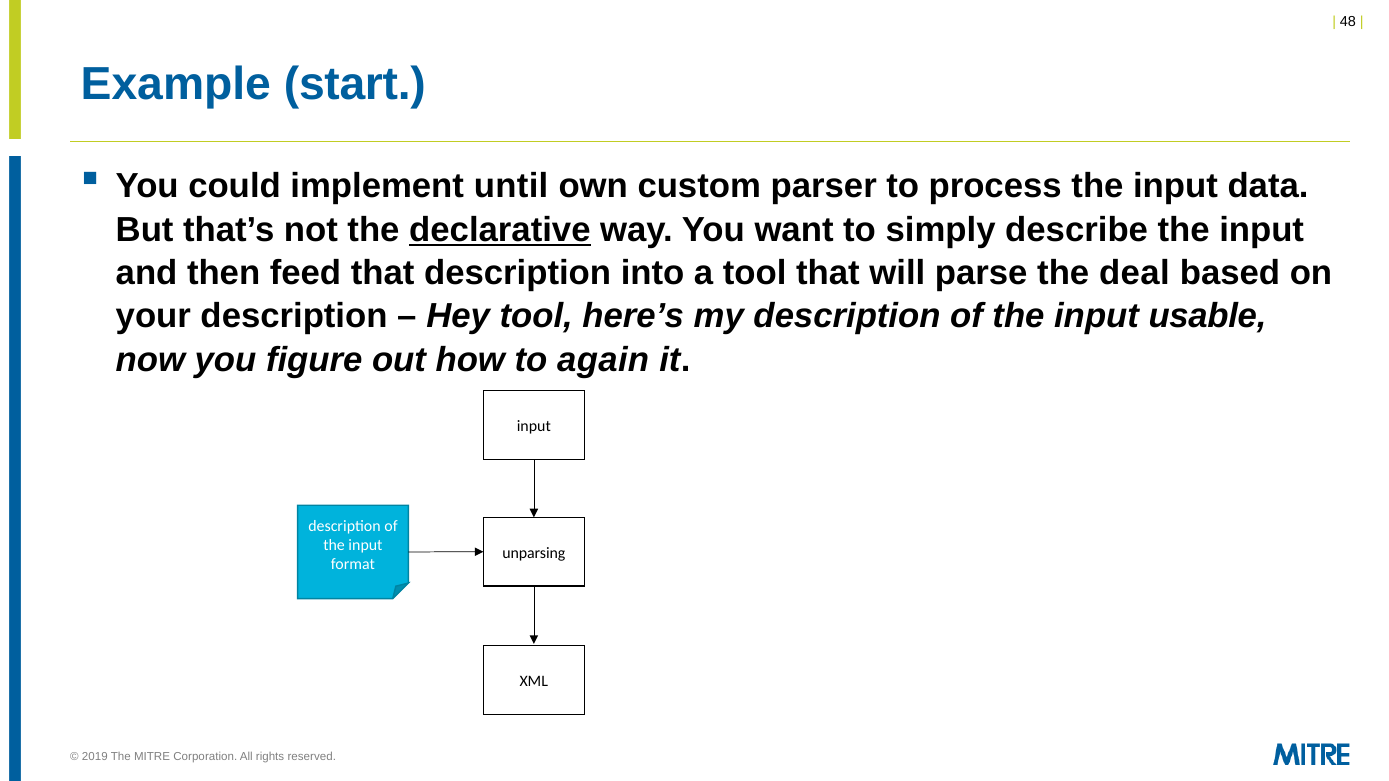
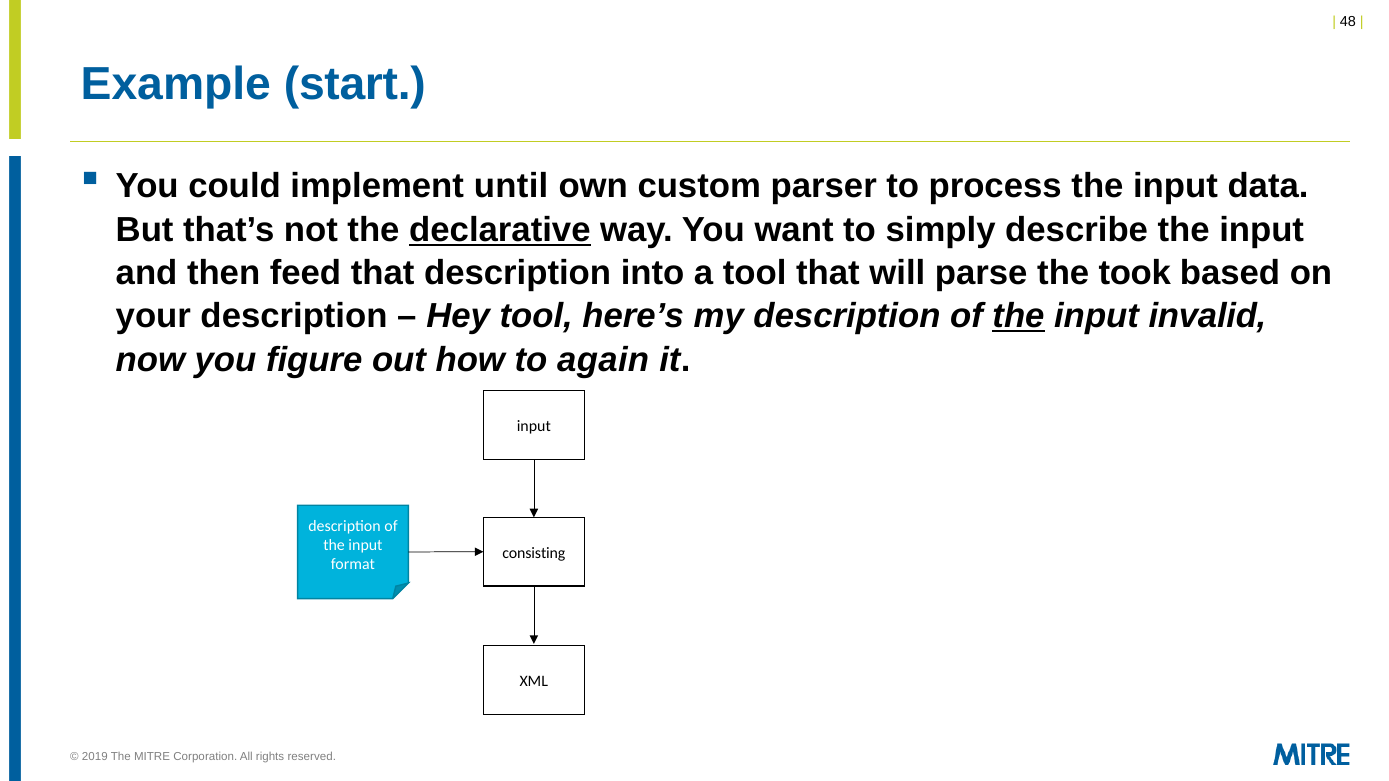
deal: deal -> took (1135, 273)
the underline: none -> present (1018, 317)
usable: usable -> invalid (1207, 317)
unparsing: unparsing -> consisting (534, 553)
